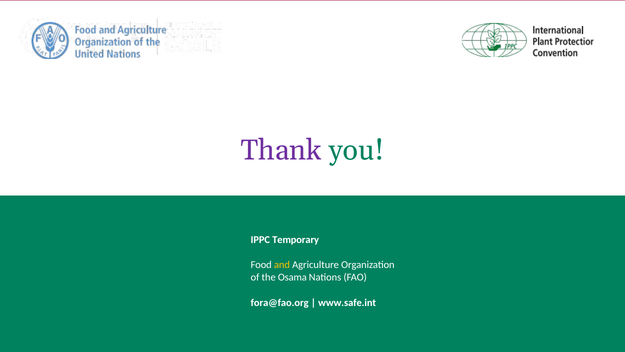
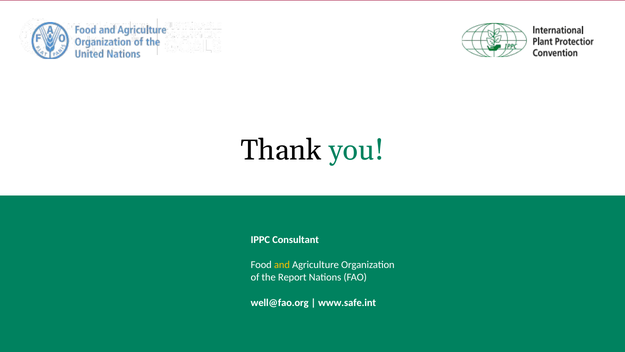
Thank colour: purple -> black (281, 150)
Temporary: Temporary -> Consultant (296, 240)
Osama: Osama -> Report (292, 277)
fora@fao.org: fora@fao.org -> well@fao.org (280, 302)
